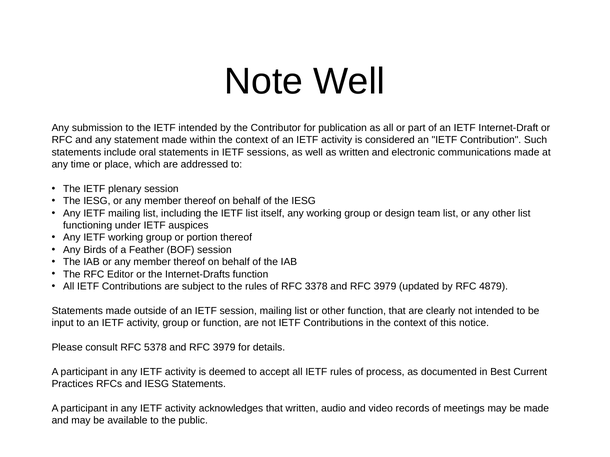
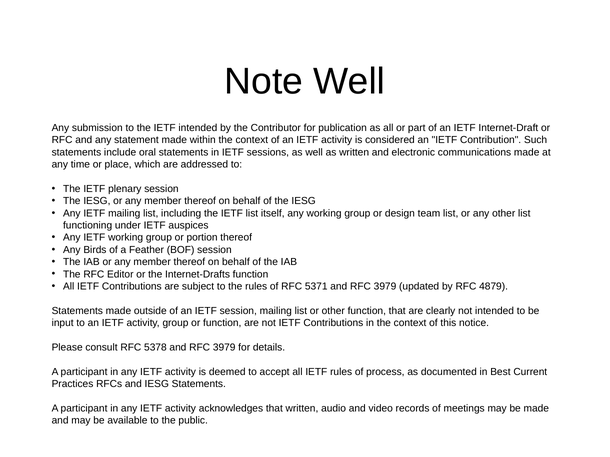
3378: 3378 -> 5371 (316, 287)
